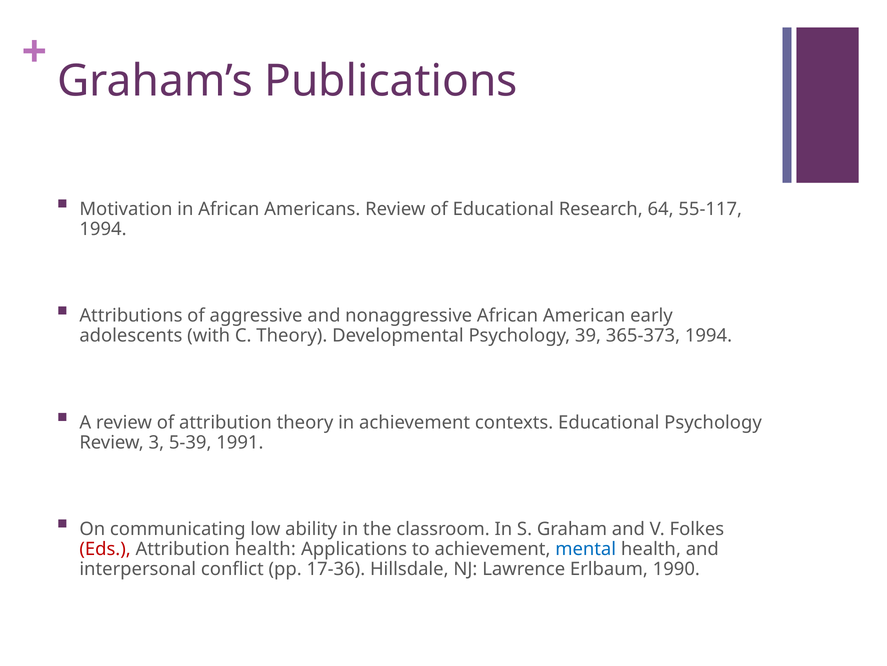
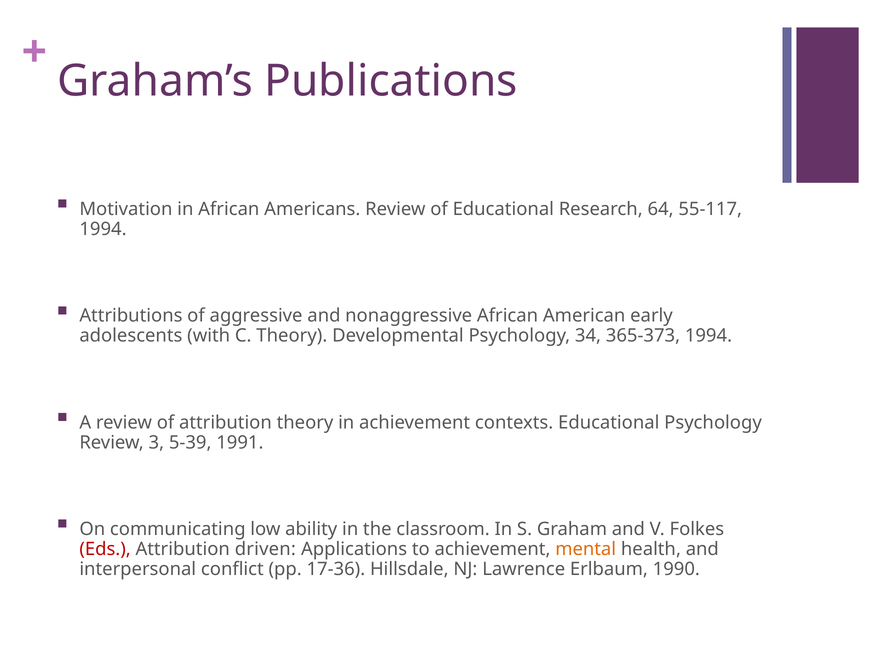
39: 39 -> 34 (588, 335)
Attribution health: health -> driven (265, 548)
mental colour: blue -> orange (586, 548)
